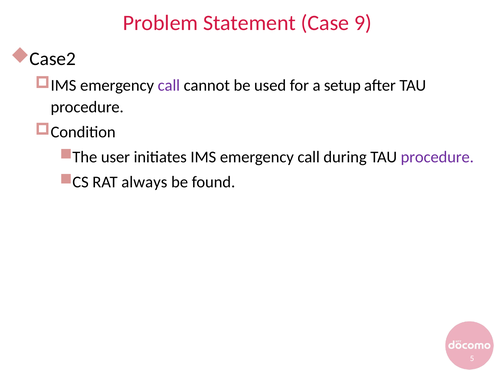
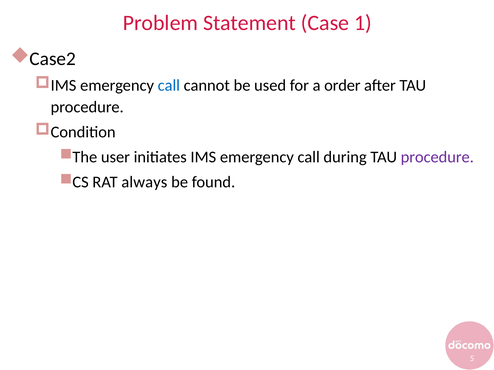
9: 9 -> 1 (363, 23)
call colour: purple -> blue (169, 85)
setup: setup -> order (342, 85)
